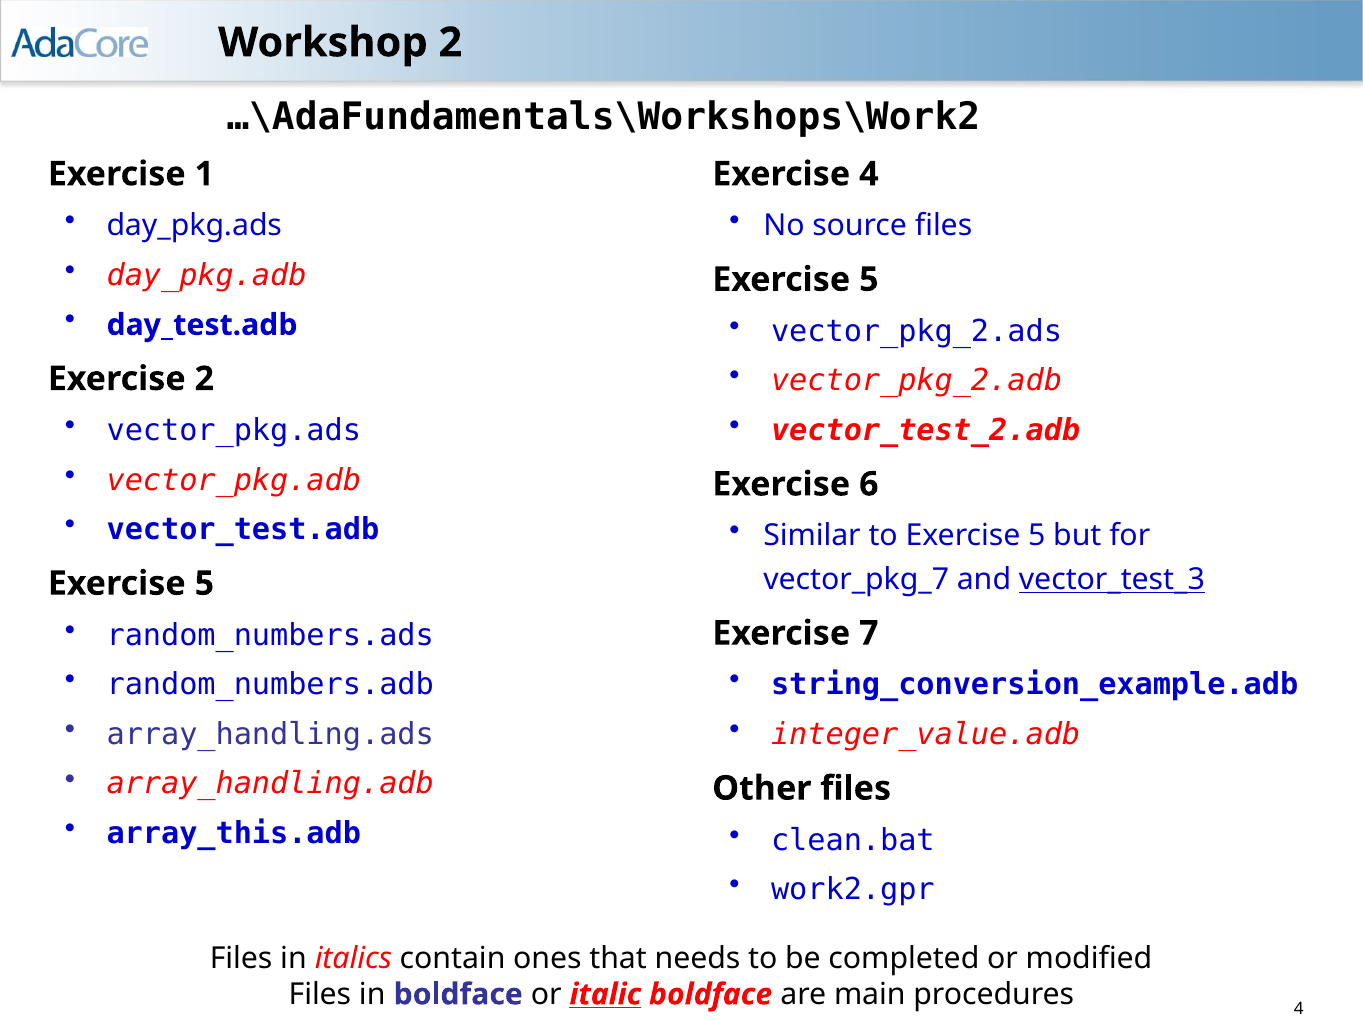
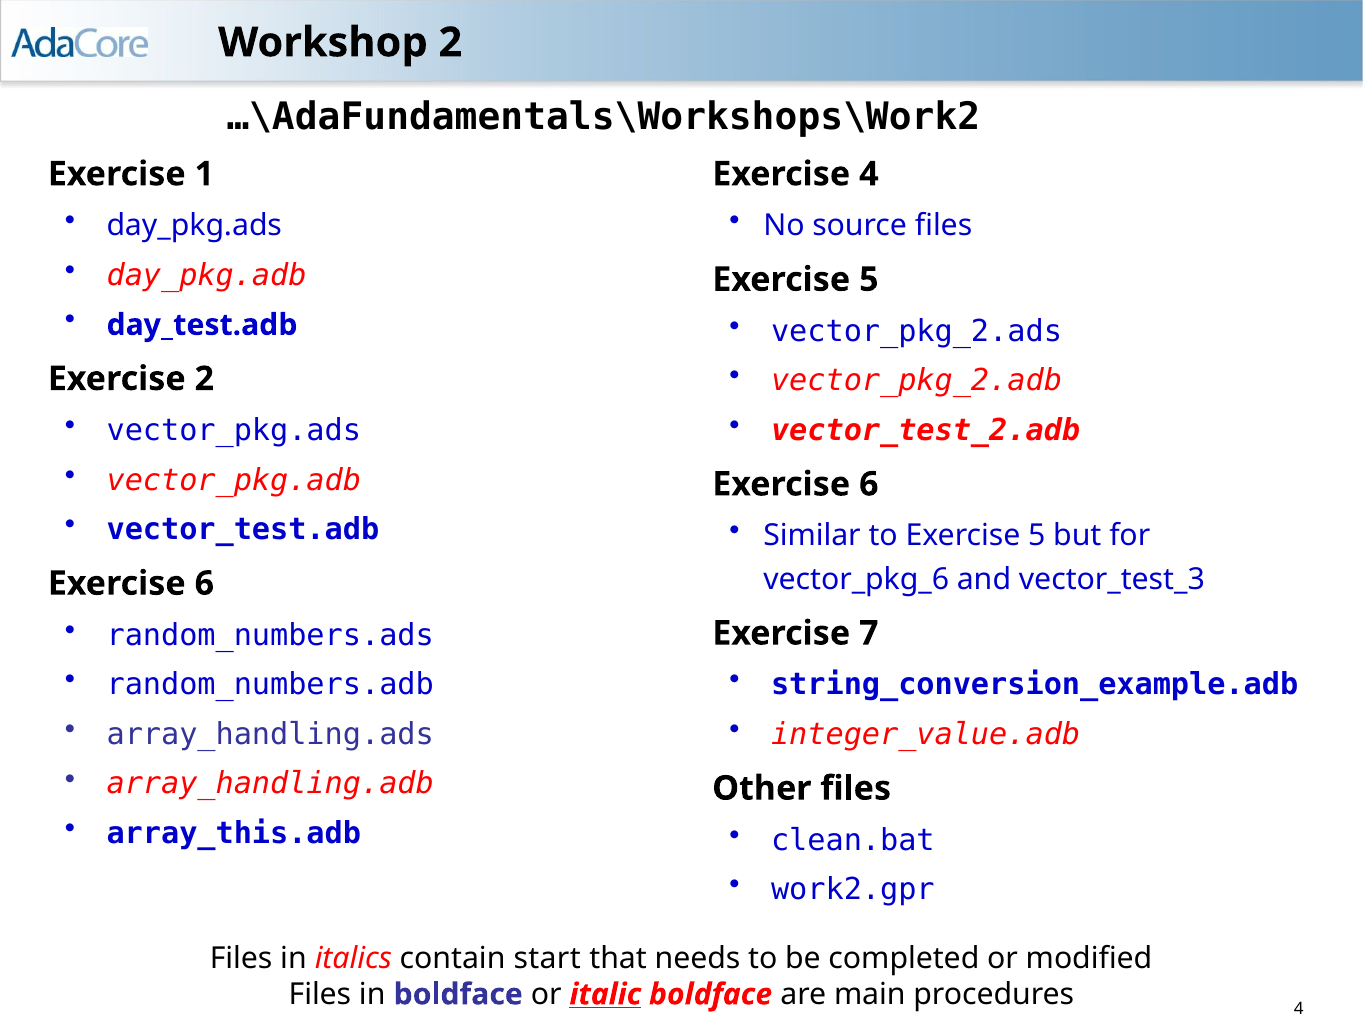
vector_pkg_7: vector_pkg_7 -> vector_pkg_6 (856, 580)
vector_test_3 underline: present -> none (1112, 580)
5: 5 -> 6 (204, 584)
ones: ones -> start (547, 958)
